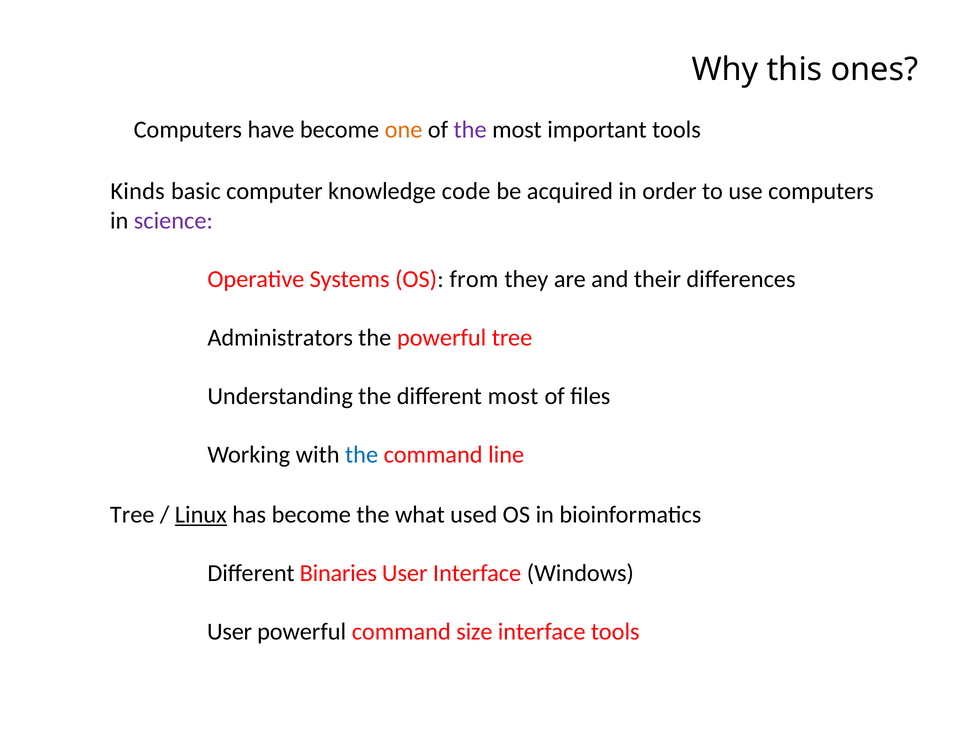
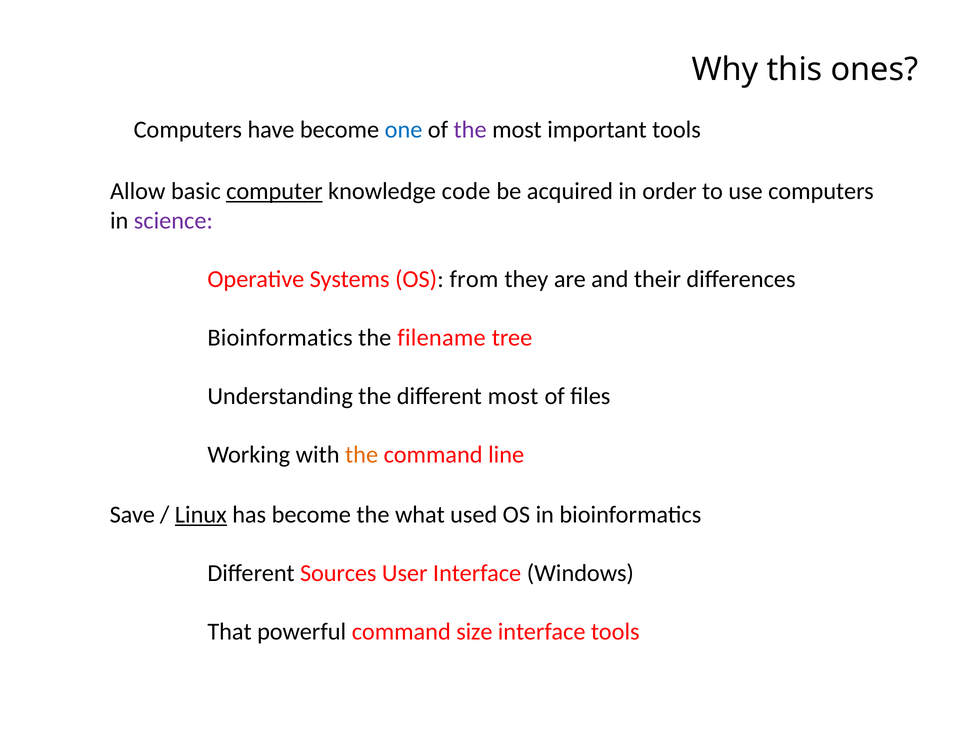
one colour: orange -> blue (404, 129)
Kinds: Kinds -> Allow (138, 191)
computer underline: none -> present (274, 191)
Administrators: Administrators -> Bioinformatics (280, 337)
the powerful: powerful -> filename (442, 337)
the colour: blue -> orange (362, 454)
Tree: Tree -> Save (132, 515)
Binaries: Binaries -> Sources (338, 573)
User: User -> That (230, 631)
